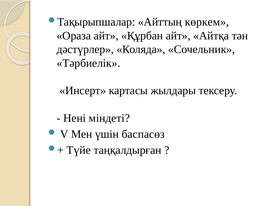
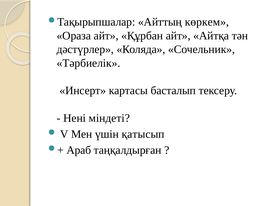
жылдары: жылдары -> басталып (173, 90)
баспасөз: баспасөз -> қатысып (143, 134)
Түйе: Түйе -> Араб (79, 150)
